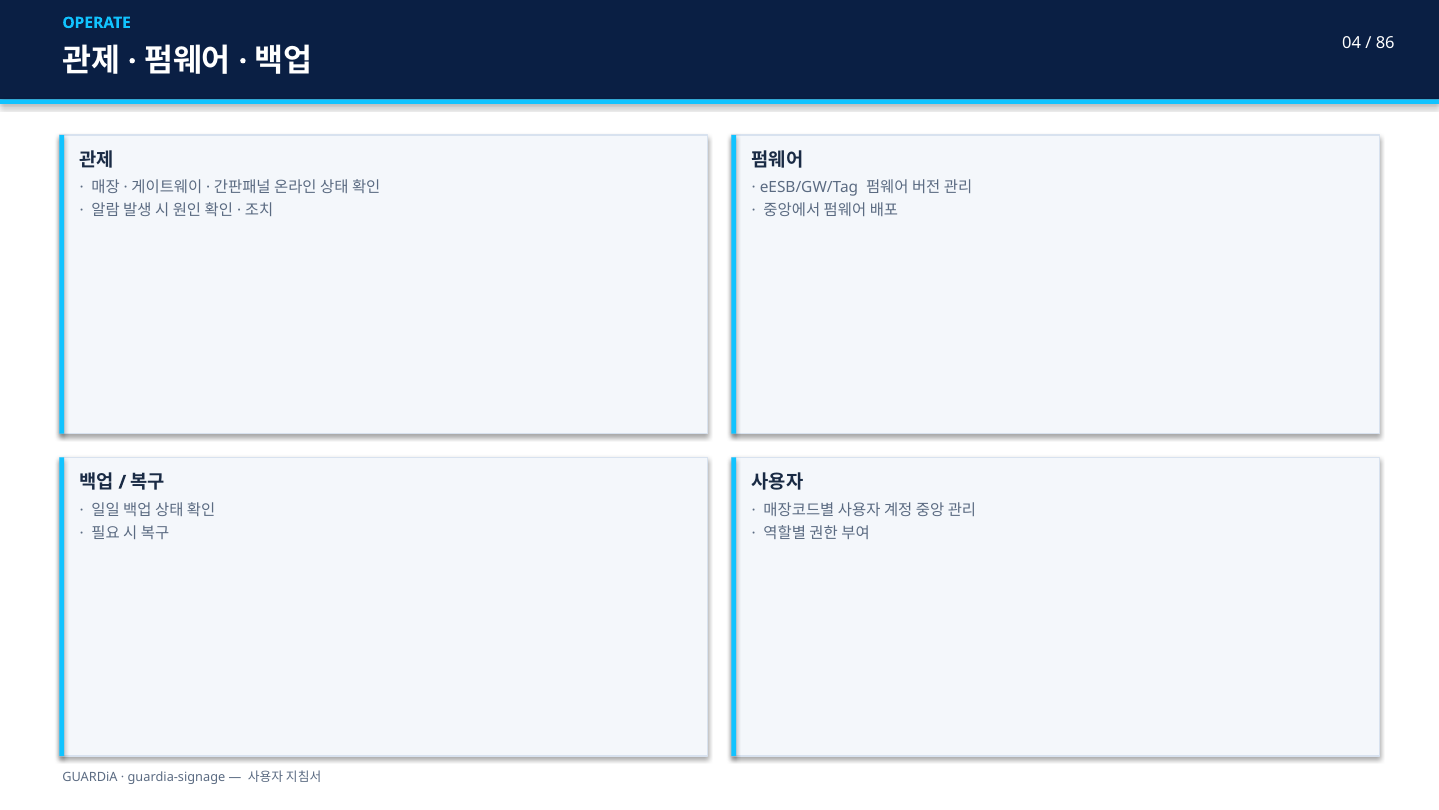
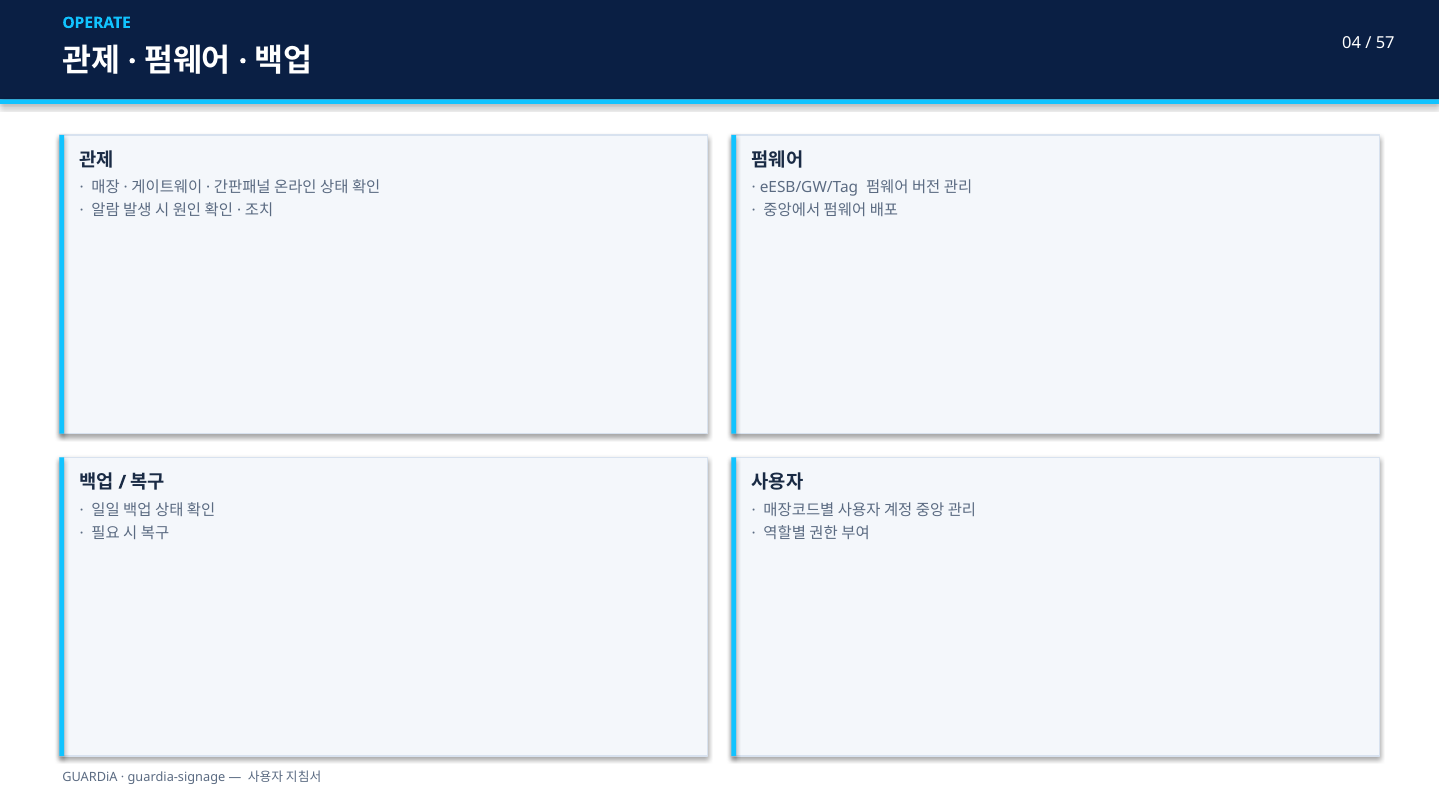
86: 86 -> 57 (1385, 43)
